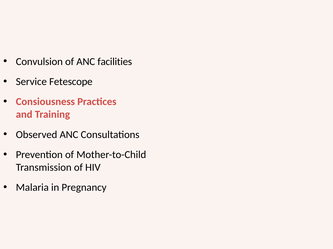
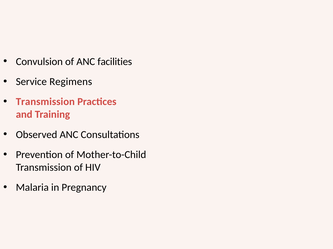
Fetescope: Fetescope -> Regimens (71, 82)
Consiousness: Consiousness -> Transmission (45, 102)
